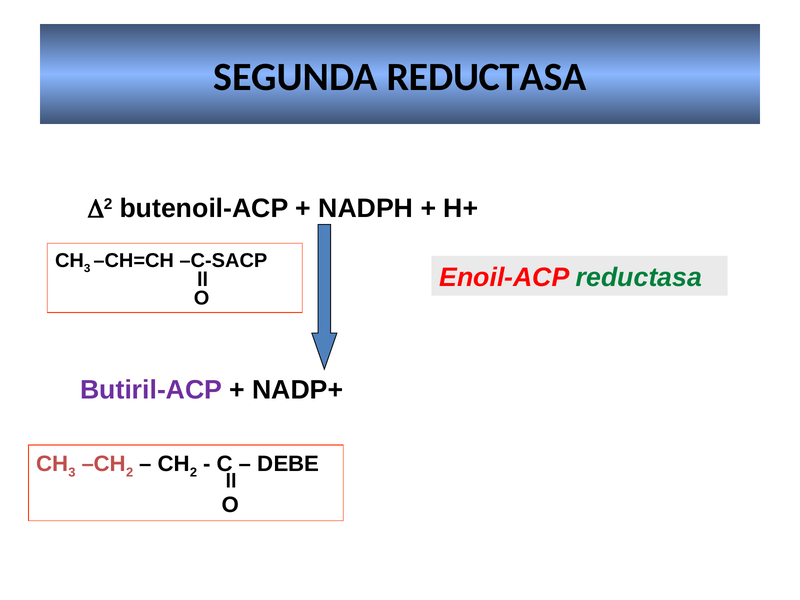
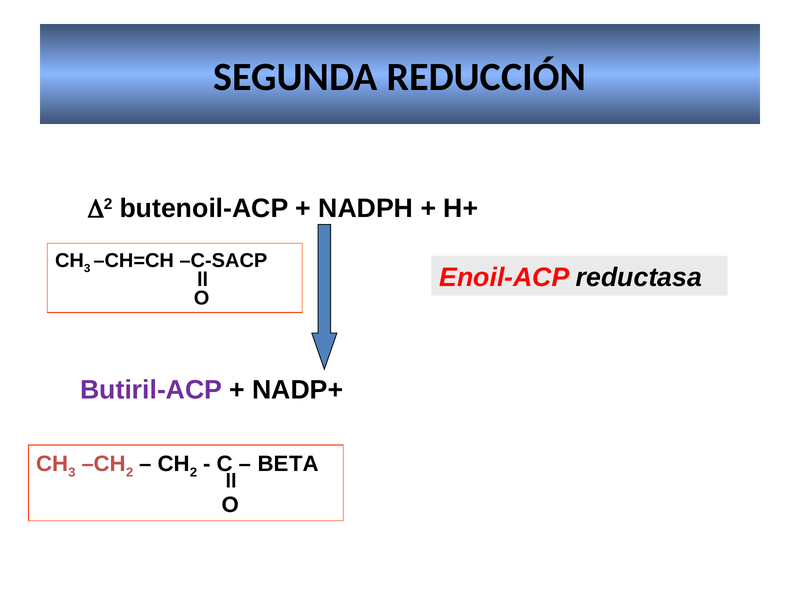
SEGUNDA REDUCTASA: REDUCTASA -> REDUCCIÓN (486, 77)
reductasa colour: green -> black (639, 278)
DEBE: DEBE -> BETA (288, 464)
